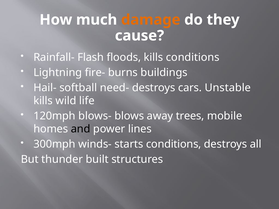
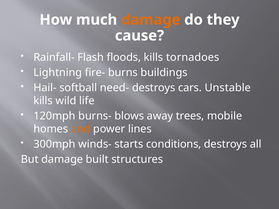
kills conditions: conditions -> tornadoes (193, 57)
blows-: blows- -> burns- (95, 116)
and colour: black -> orange (81, 129)
But thunder: thunder -> damage (62, 160)
